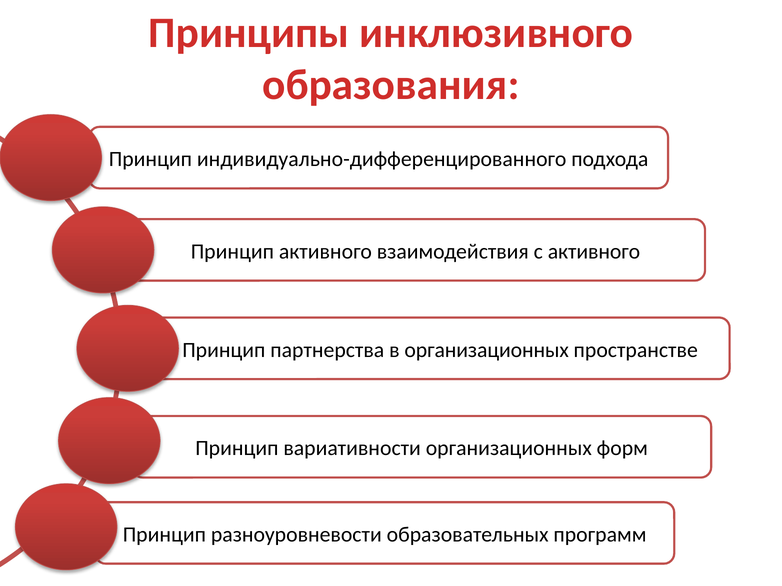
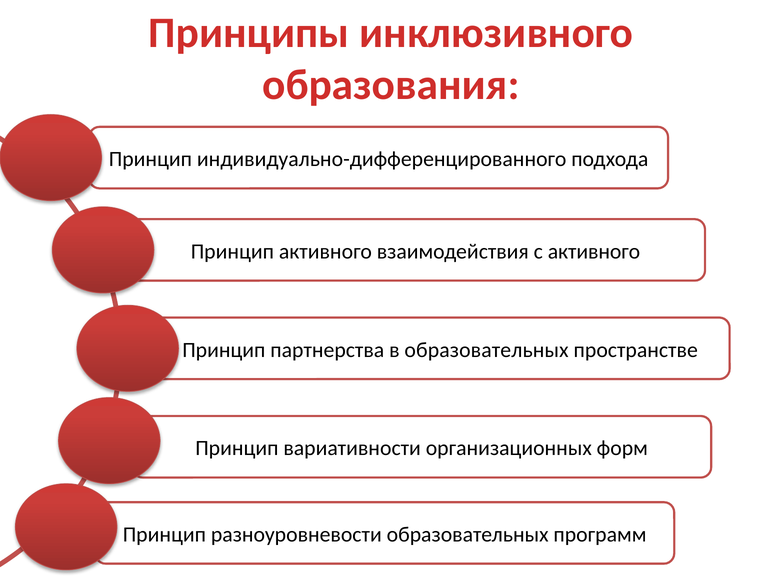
в организационных: организационных -> образовательных (487, 350)
